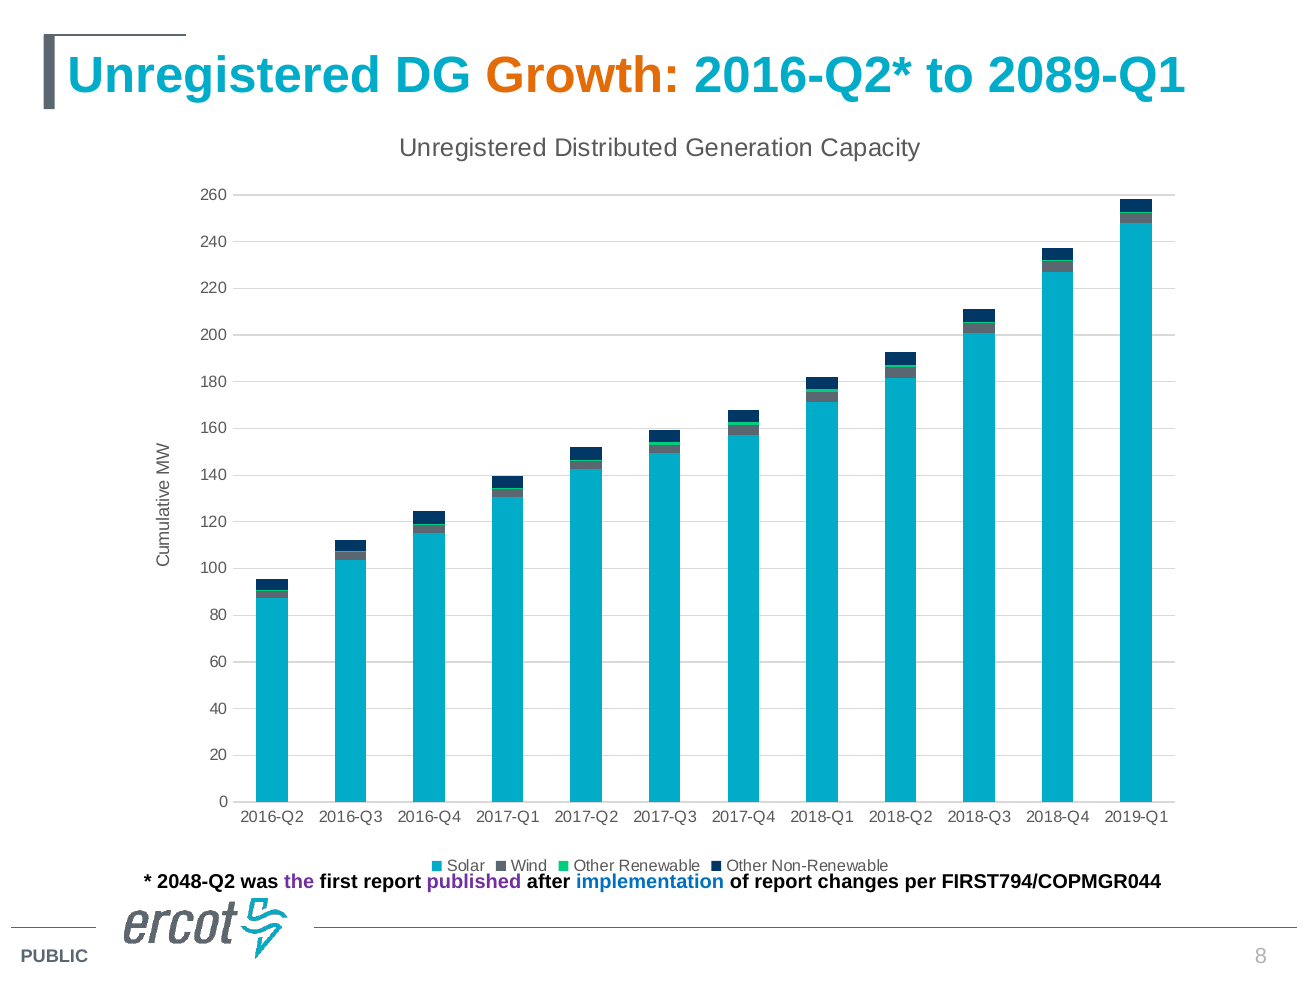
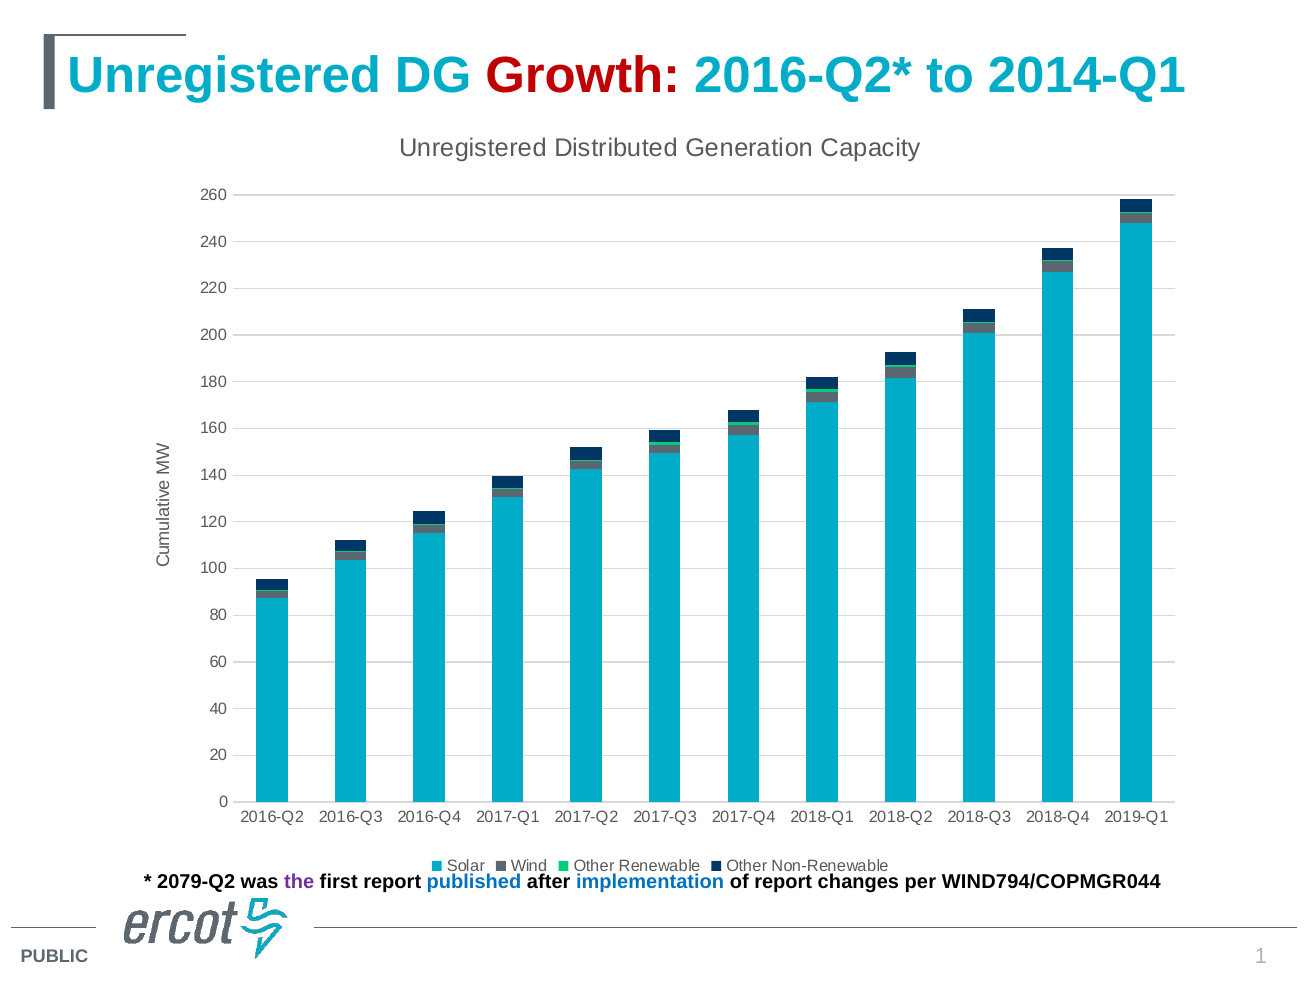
Growth colour: orange -> red (583, 76)
2089-Q1: 2089-Q1 -> 2014-Q1 (1087, 76)
2048-Q2: 2048-Q2 -> 2079-Q2 (196, 882)
published colour: purple -> blue (474, 882)
FIRST794/COPMGR044: FIRST794/COPMGR044 -> WIND794/COPMGR044 (1051, 882)
8: 8 -> 1 (1261, 957)
